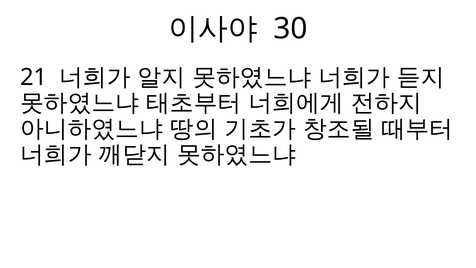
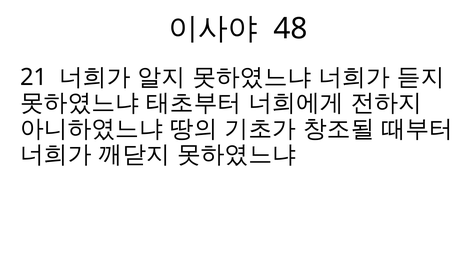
30: 30 -> 48 (291, 29)
